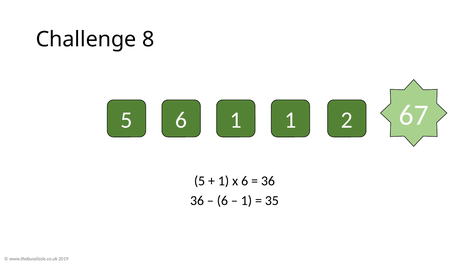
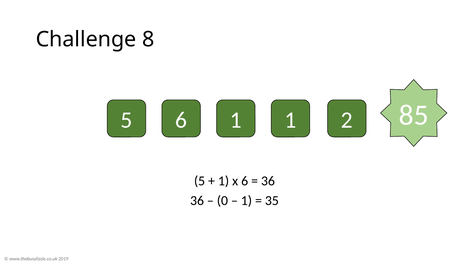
67: 67 -> 85 (414, 115)
6: 6 -> 0 (222, 200)
